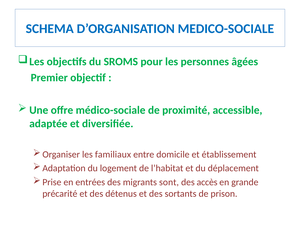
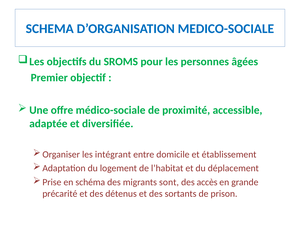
familiaux: familiaux -> intégrant (113, 155)
entrées: entrées -> schéma (90, 182)
